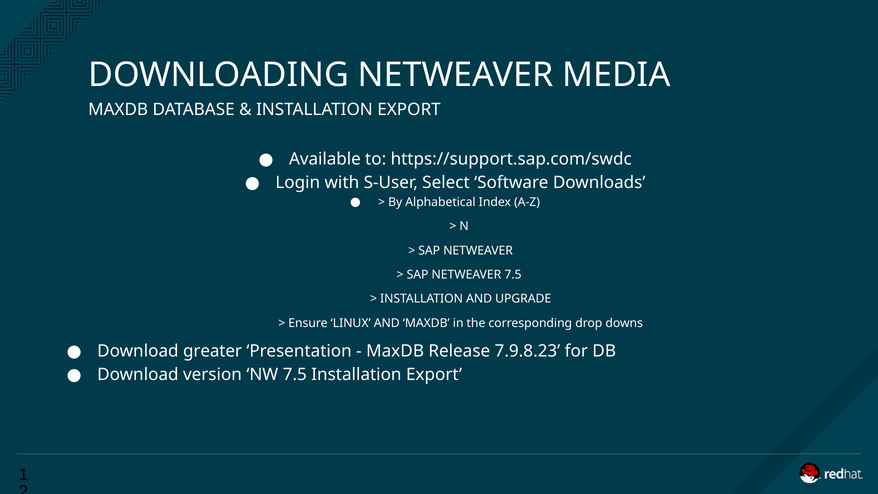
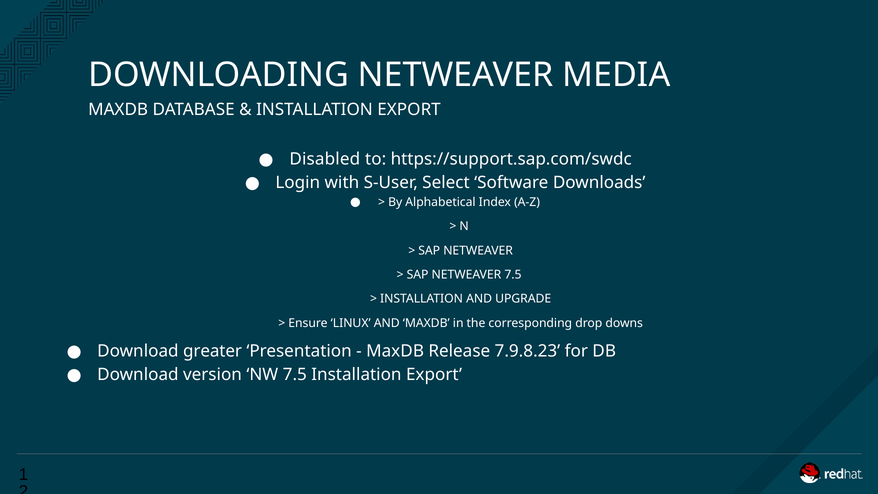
Available: Available -> Disabled (325, 159)
